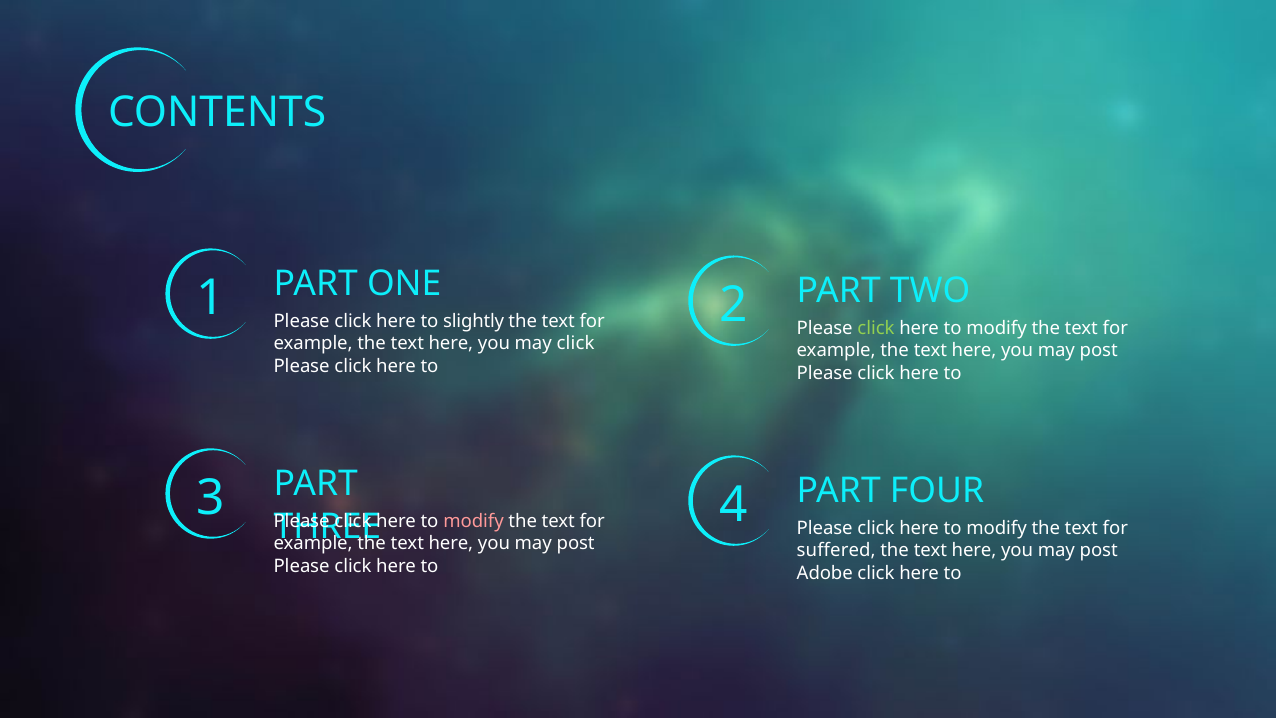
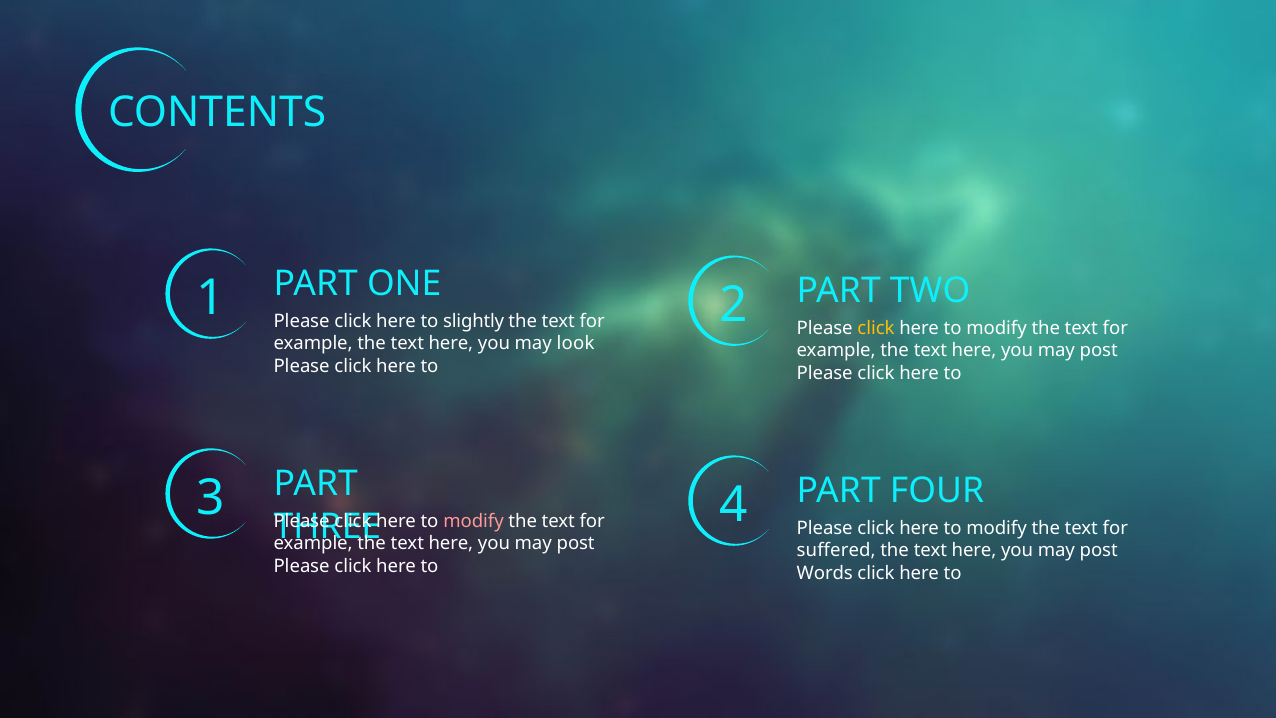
click colour: light green -> yellow (876, 328)
may click: click -> look (576, 344)
Adobe: Adobe -> Words (825, 573)
